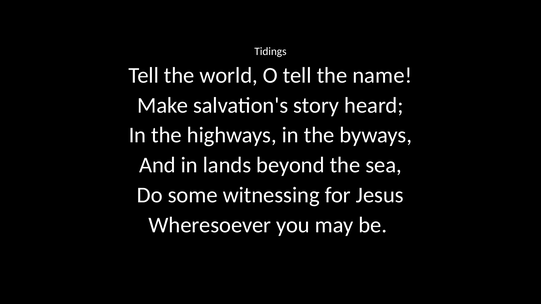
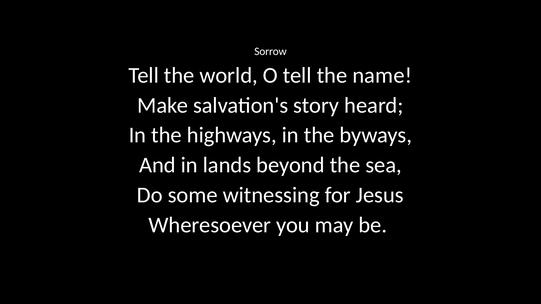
Tidings: Tidings -> Sorrow (271, 52)
